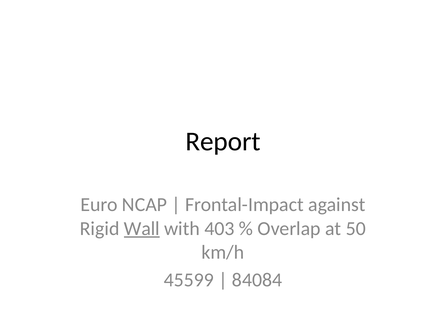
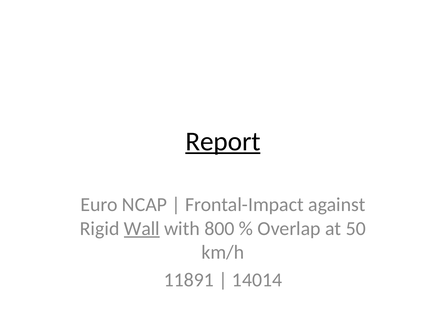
Report underline: none -> present (223, 142)
403: 403 -> 800 (219, 229)
45599: 45599 -> 11891 (189, 280)
84084: 84084 -> 14014 (257, 280)
